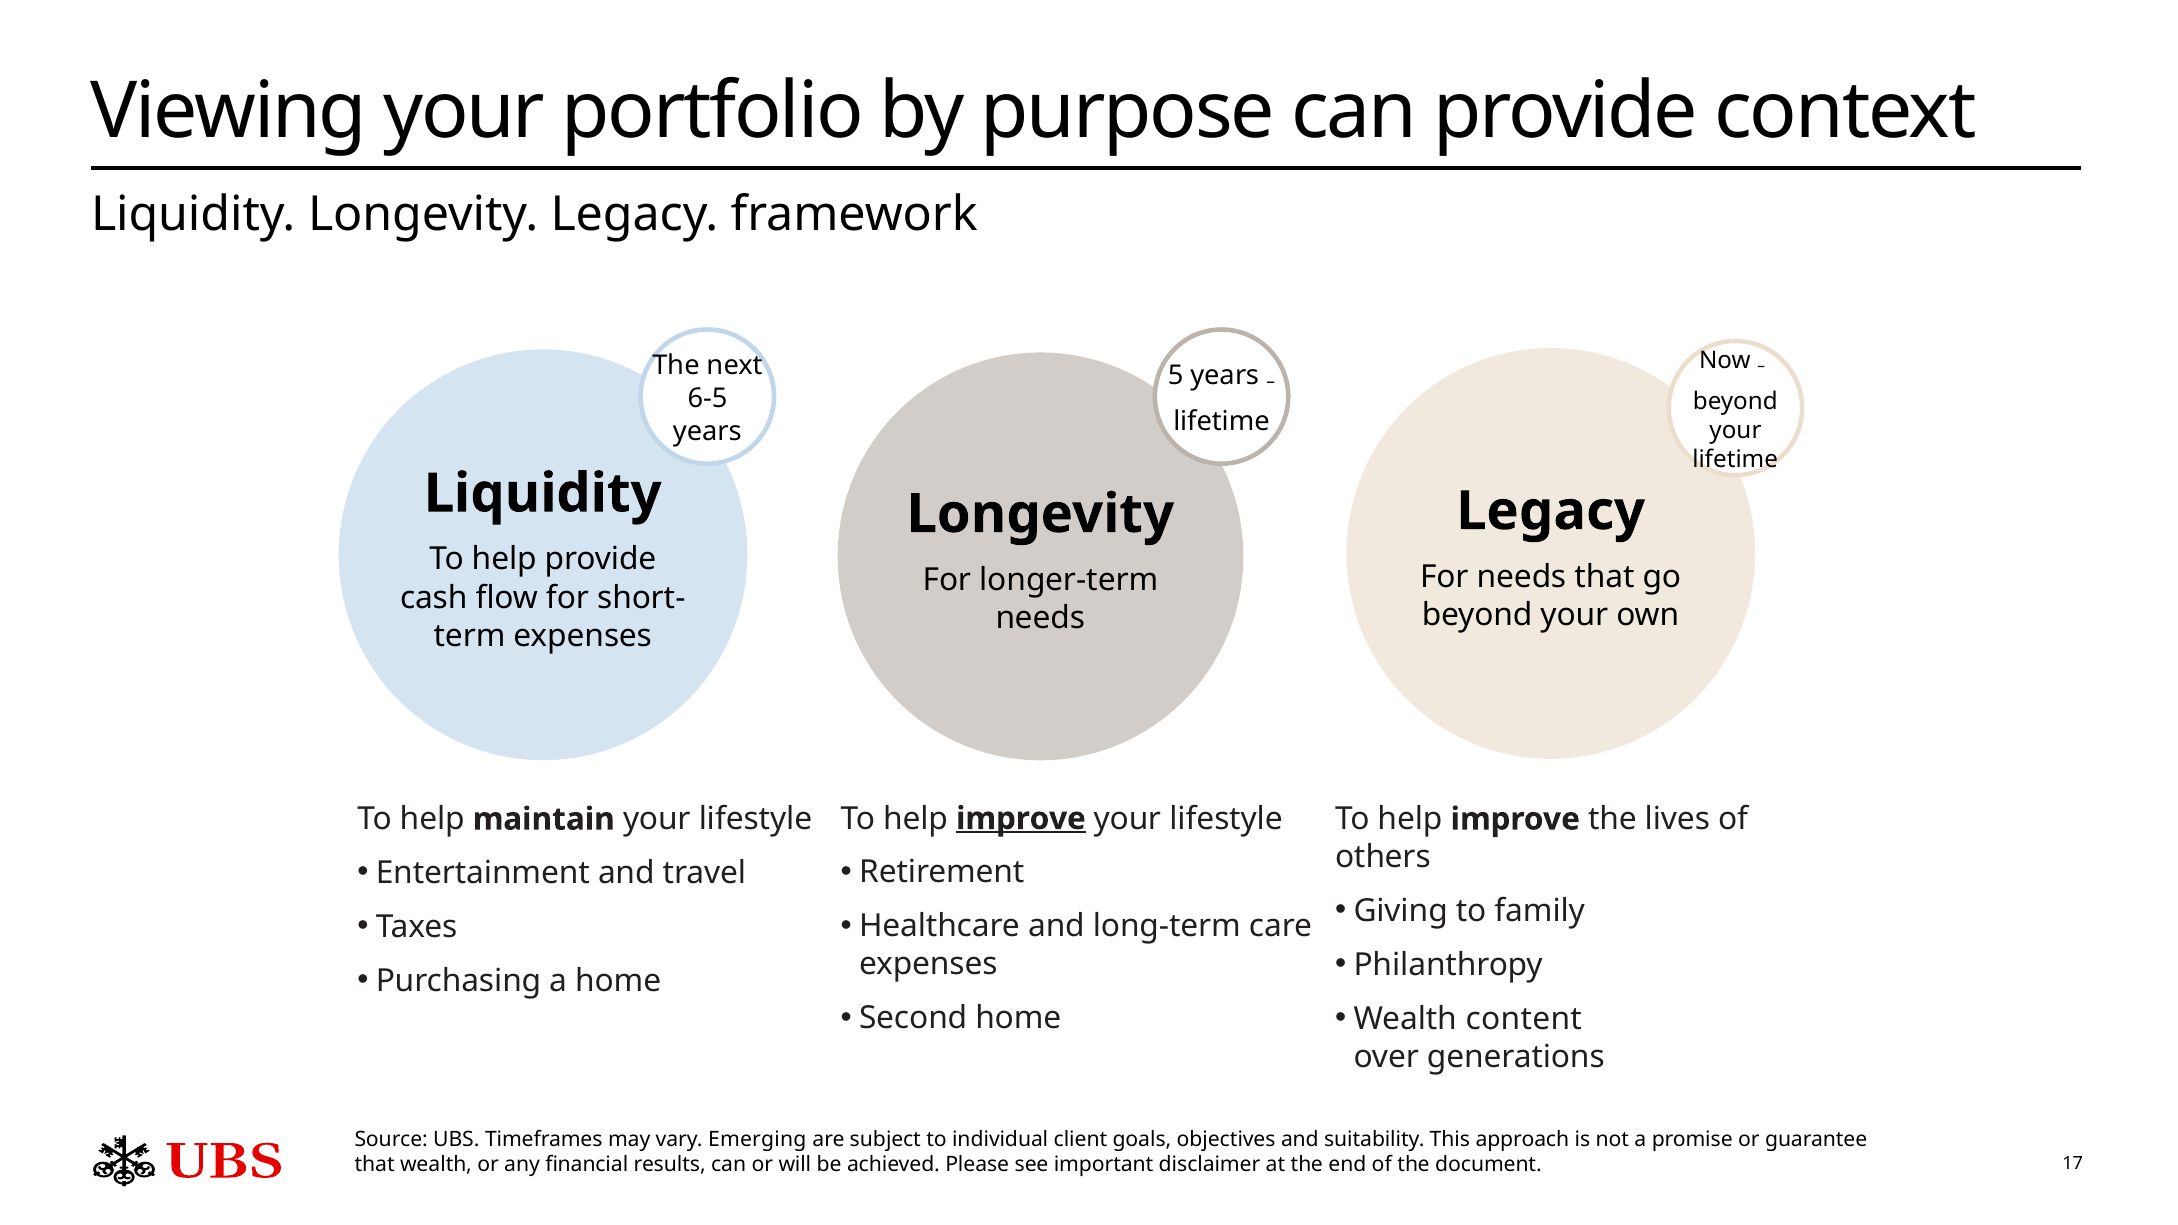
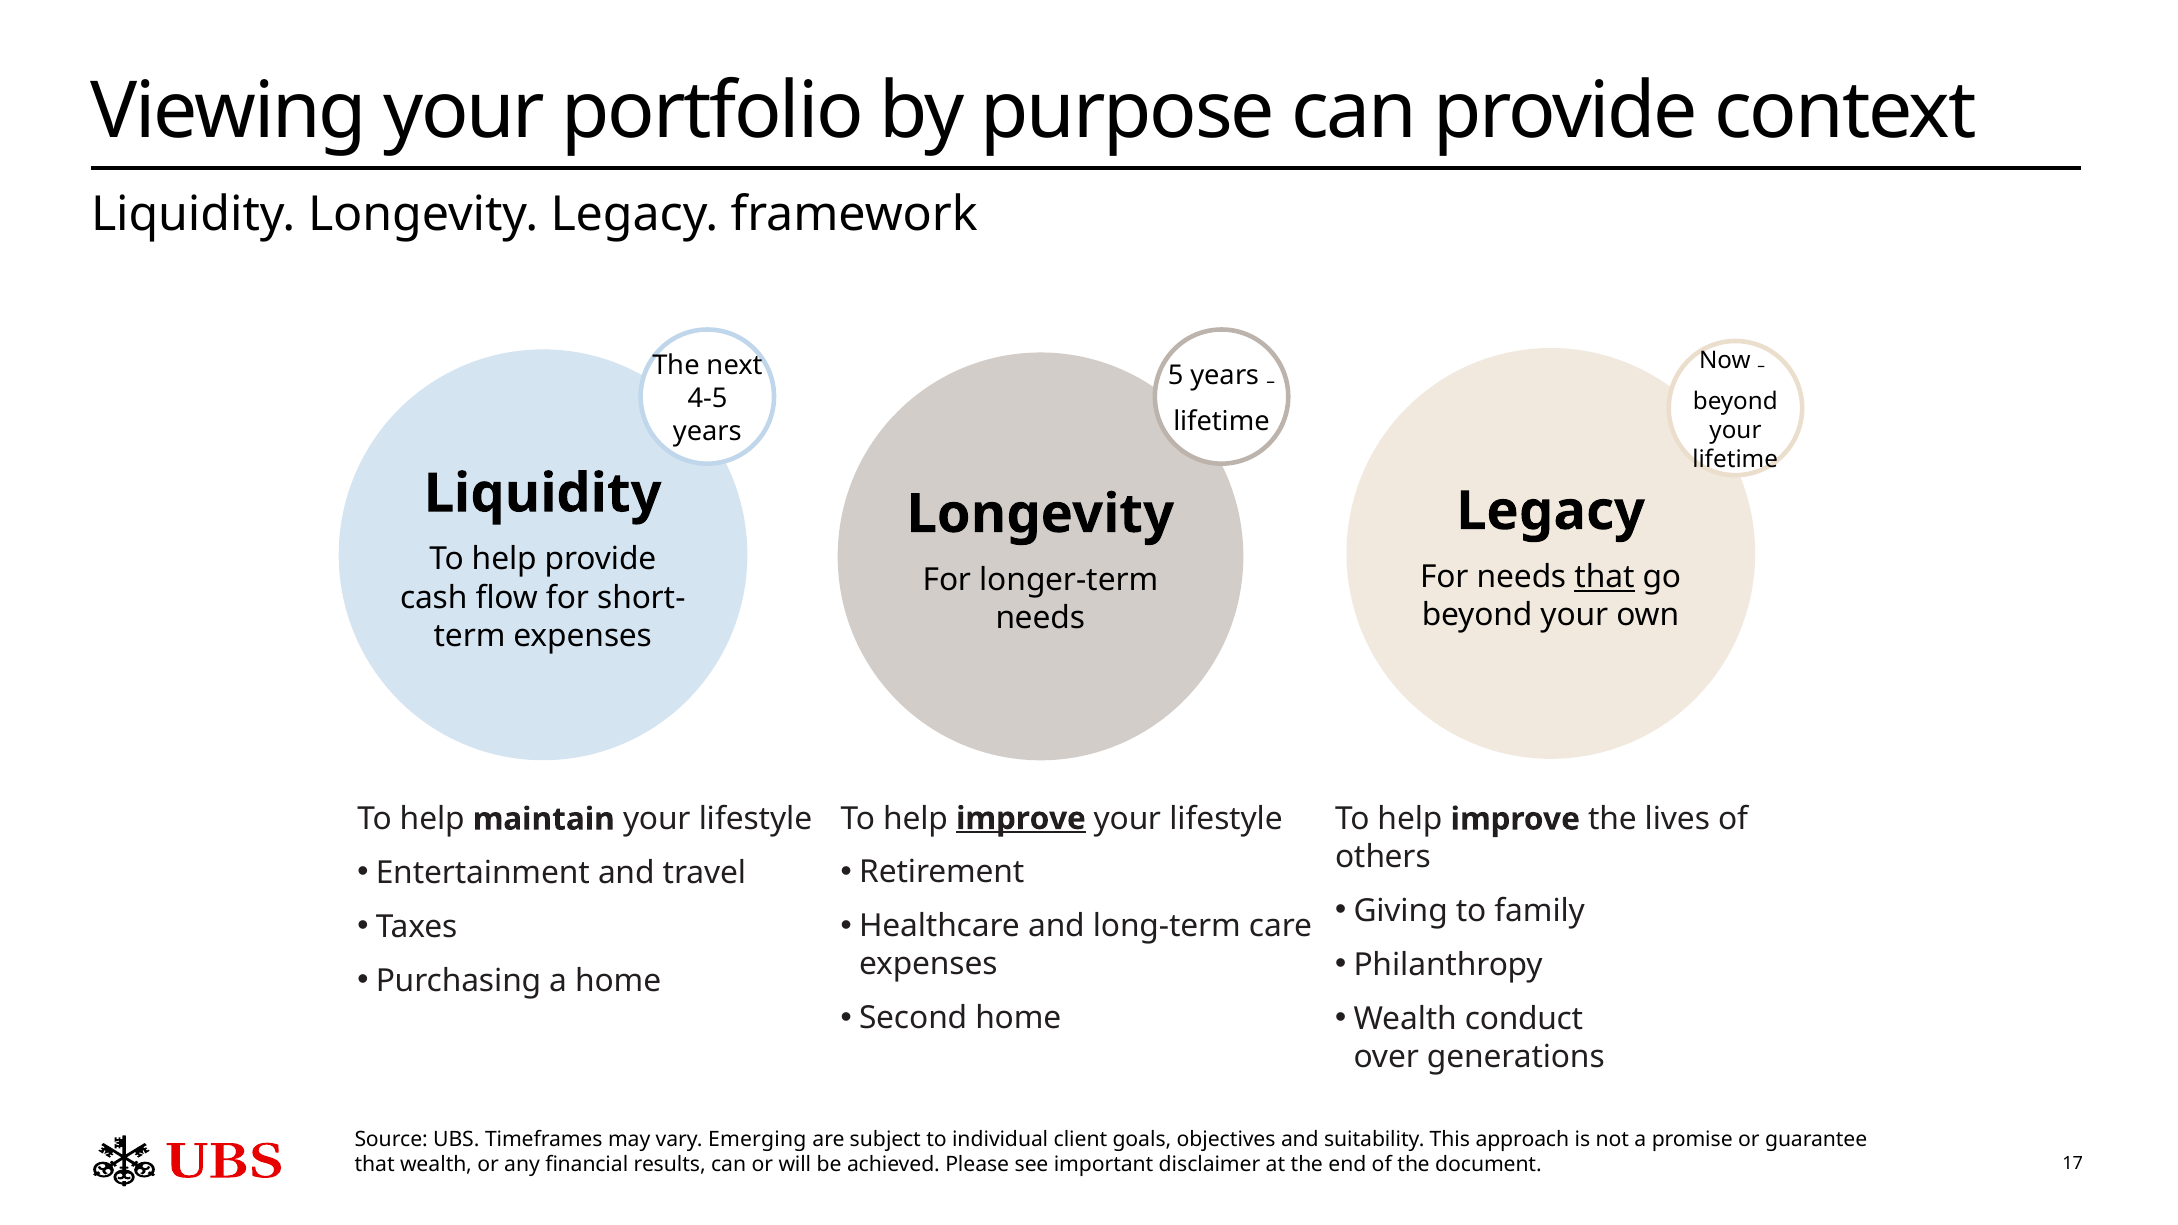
6-5: 6-5 -> 4-5 (708, 398)
that underline: none -> present (1605, 577)
content: content -> conduct (1524, 1019)
